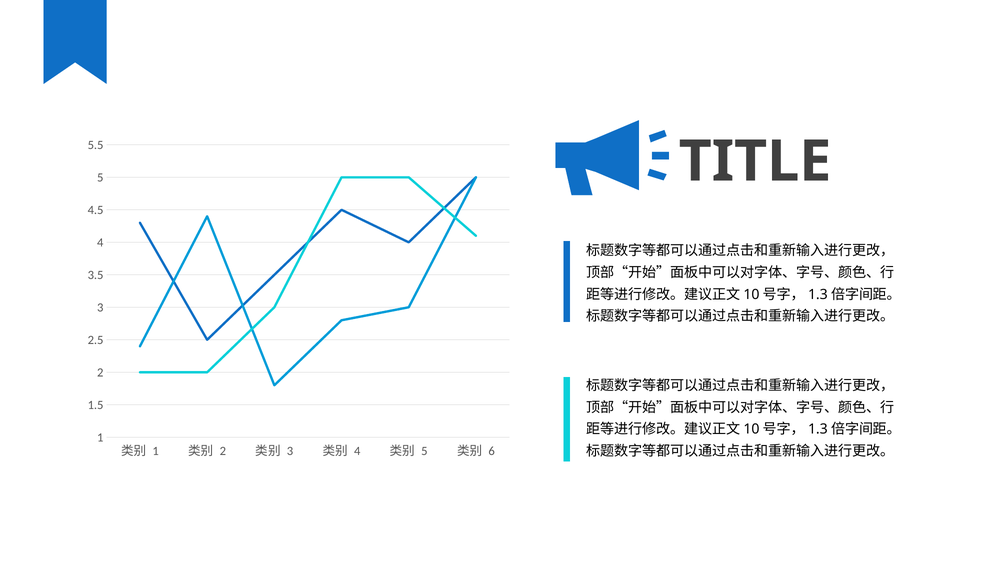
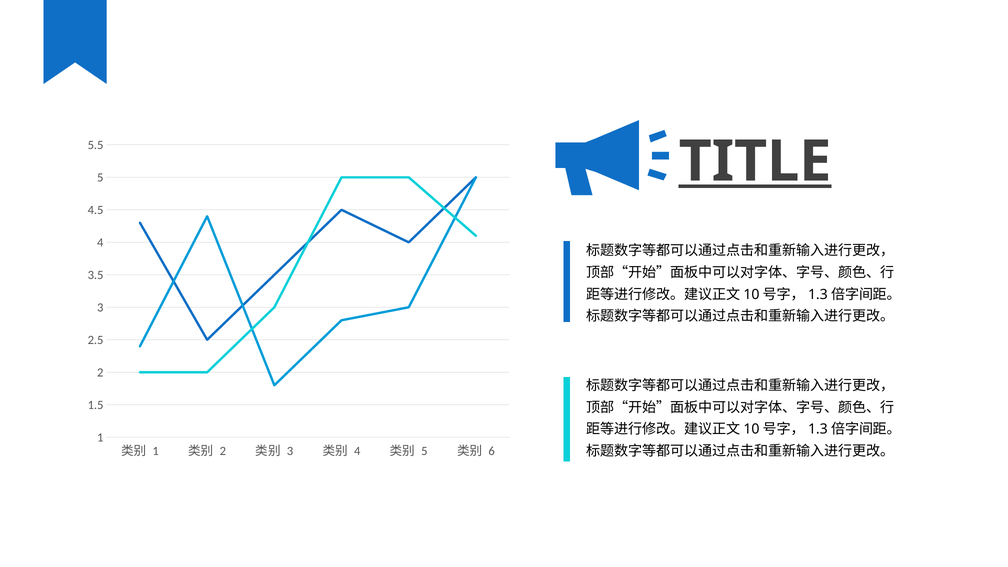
TITLE underline: none -> present (755, 162)
